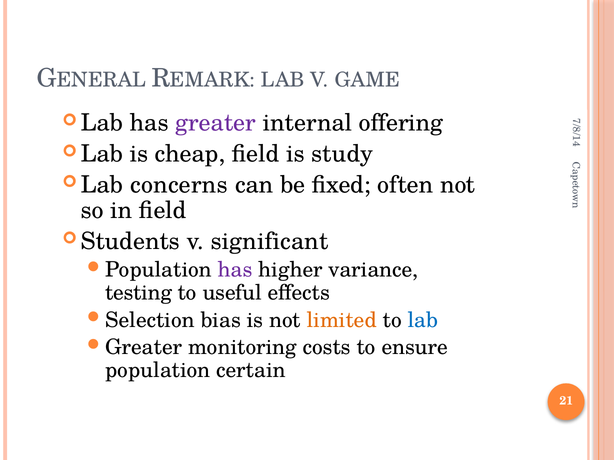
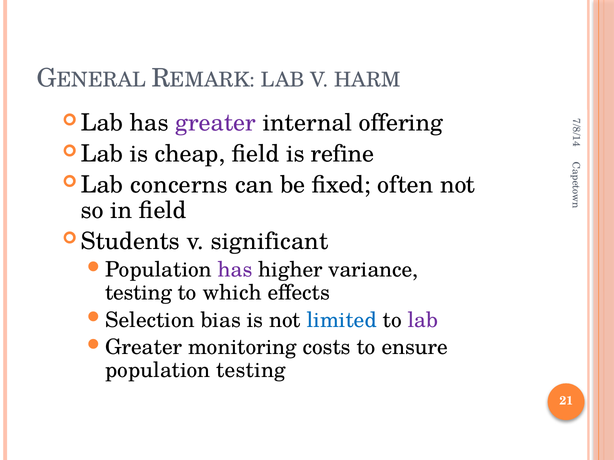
GAME: GAME -> HARM (367, 80)
study: study -> refine (342, 154)
useful: useful -> which (232, 293)
limited colour: orange -> blue (342, 320)
lab colour: blue -> purple (423, 320)
population certain: certain -> testing (251, 371)
